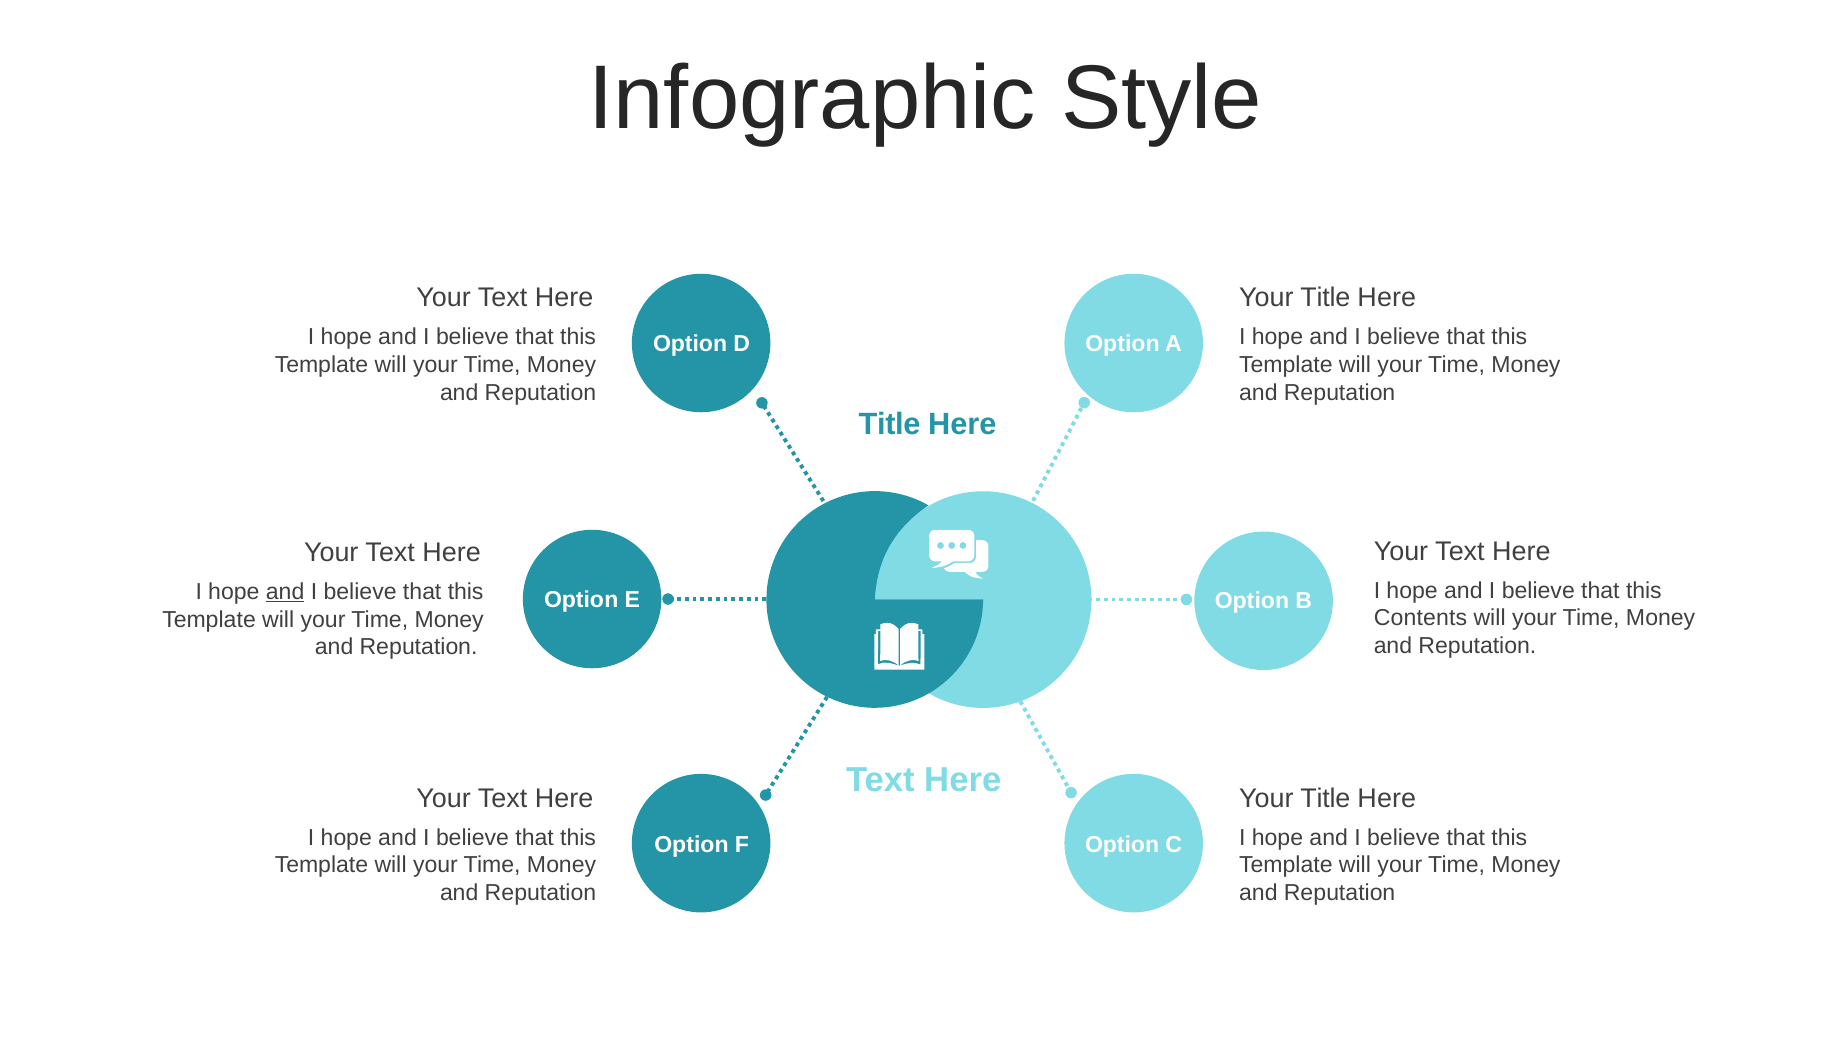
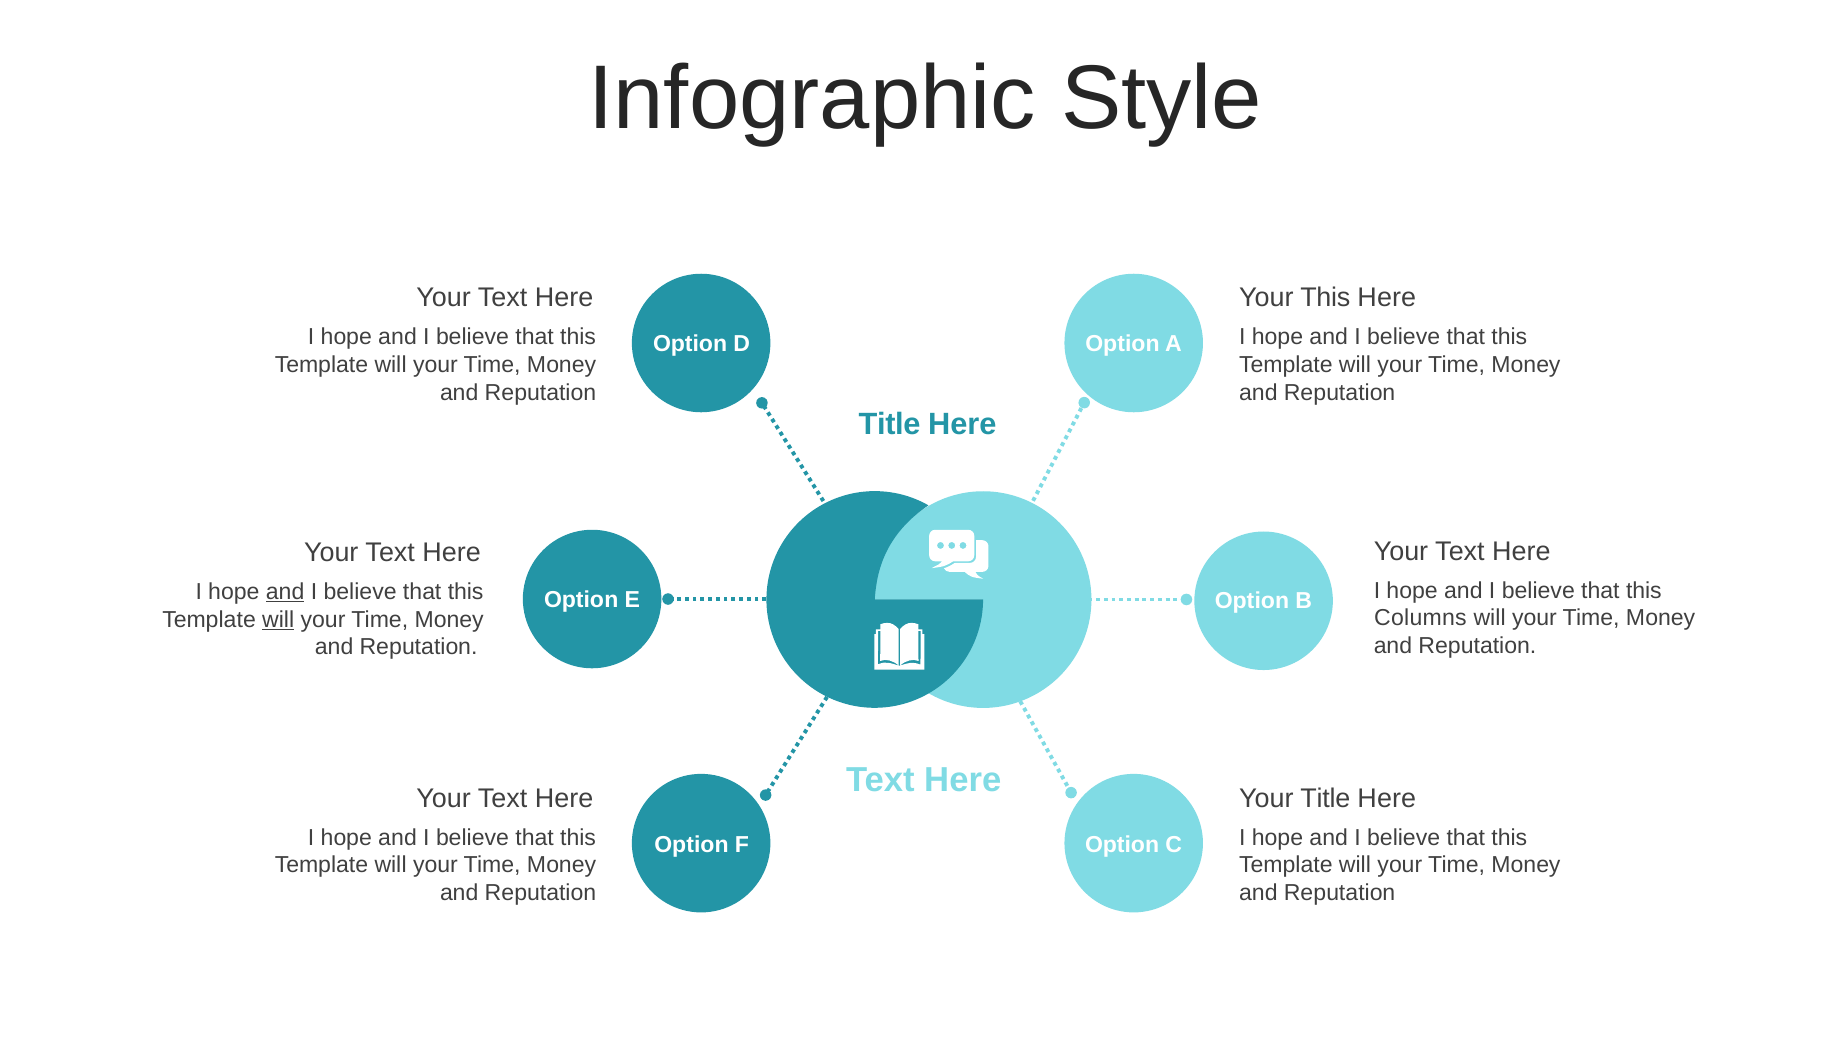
Title: Title -> This (1325, 298)
Contents: Contents -> Columns (1420, 618)
will underline: none -> present (278, 620)
